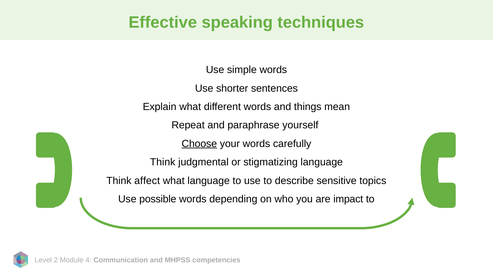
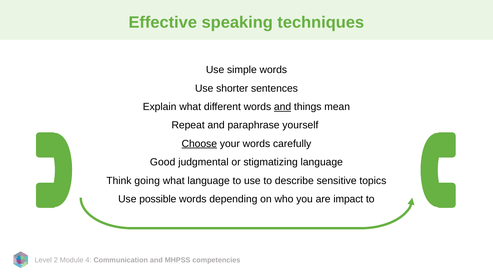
and underline: none -> present (283, 107)
Think: Think -> Good (163, 162)
affect: affect -> going (147, 181)
